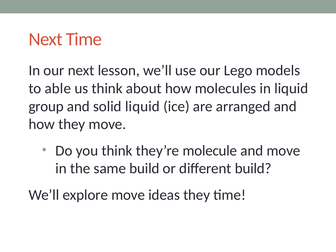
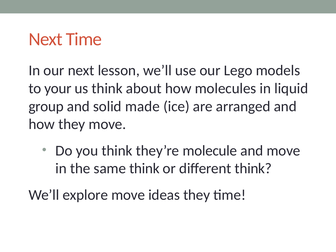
able: able -> your (58, 88)
solid liquid: liquid -> made (142, 106)
same build: build -> think (144, 169)
different build: build -> think (253, 169)
